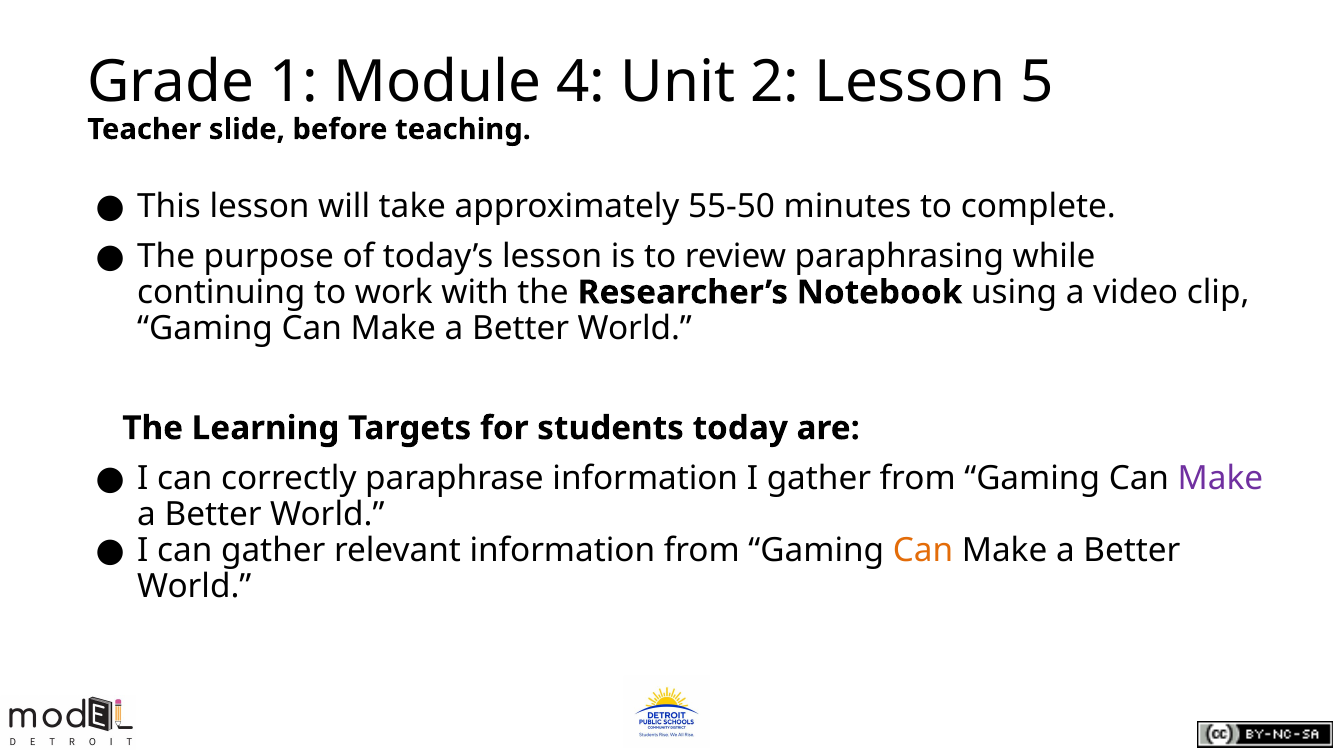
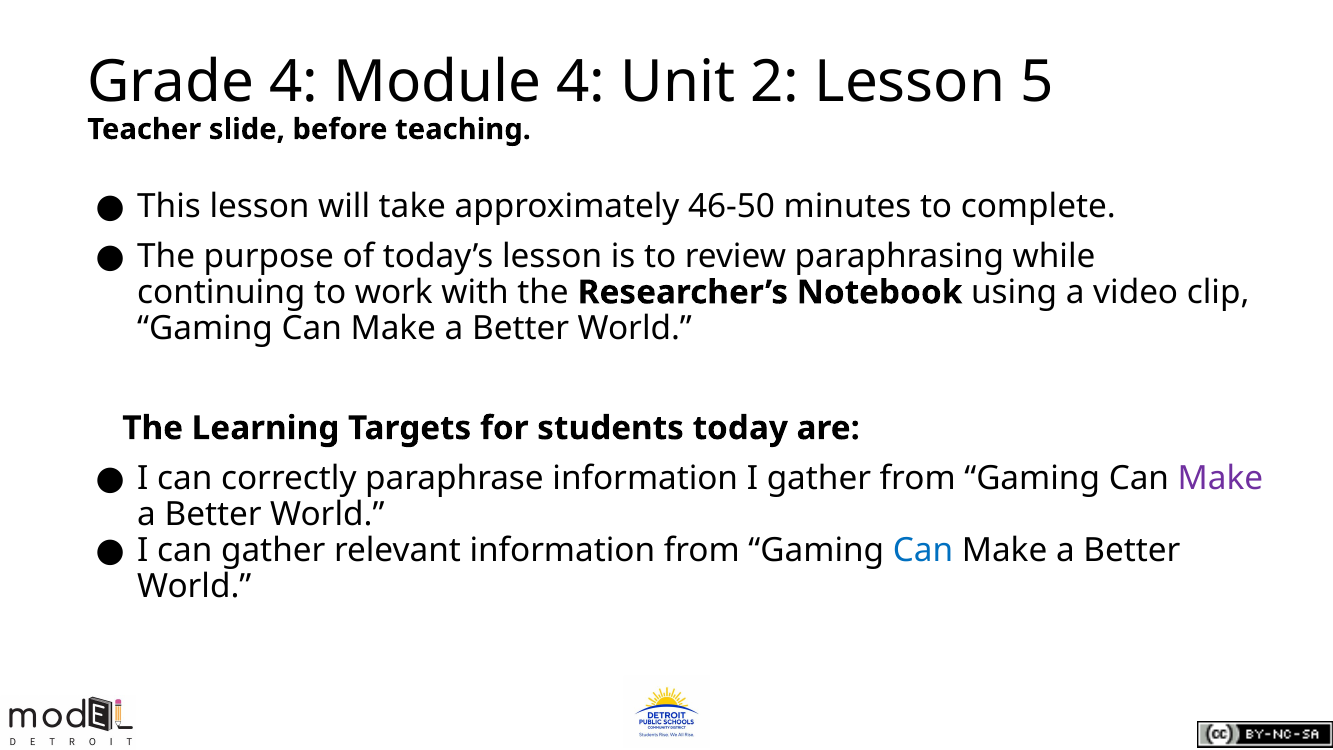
Grade 1: 1 -> 4 (294, 82)
55-50: 55-50 -> 46-50 (732, 207)
Can colour: orange -> blue (923, 550)
